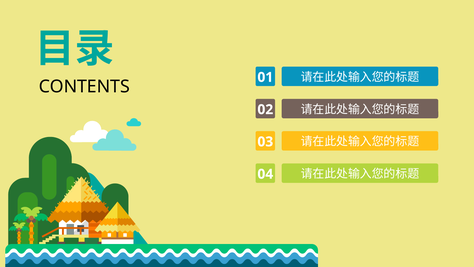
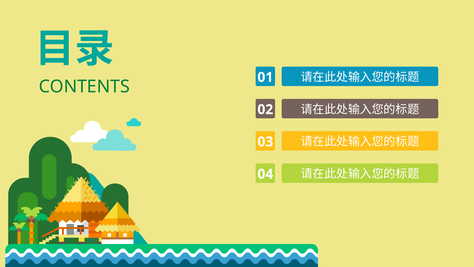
CONTENTS colour: black -> green (84, 86)
